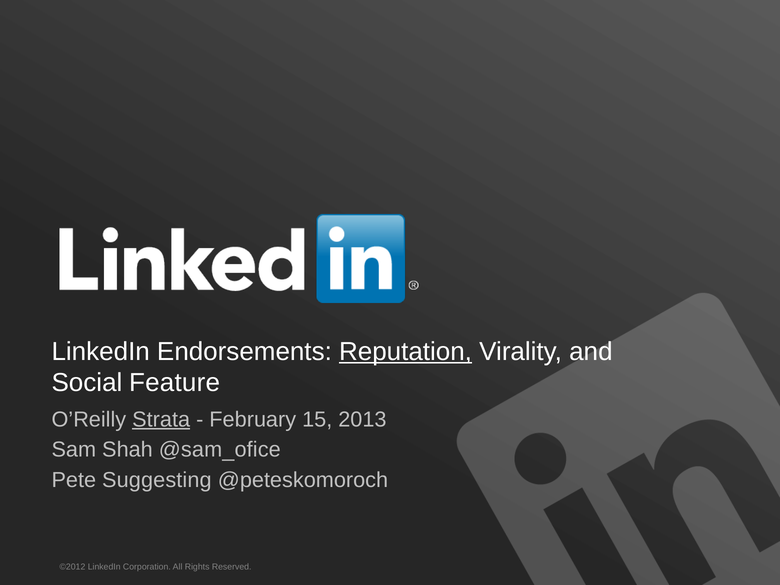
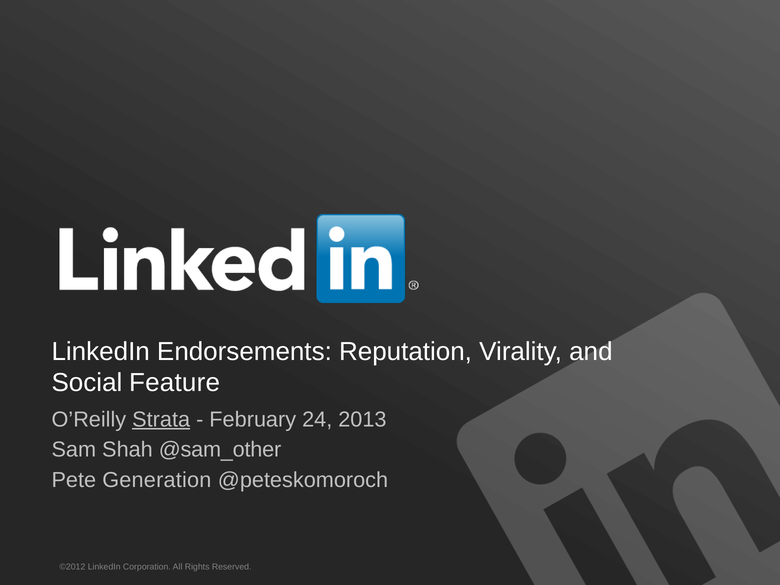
Reputation underline: present -> none (405, 352)
15: 15 -> 24 (317, 419)
@sam_ofice: @sam_ofice -> @sam_other (220, 450)
Suggesting: Suggesting -> Generation (157, 480)
